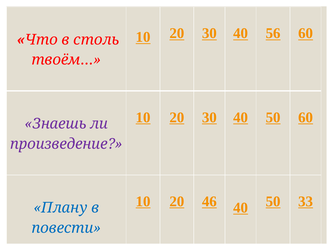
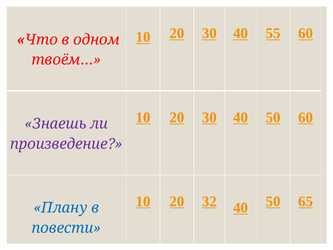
56: 56 -> 55 (273, 33)
столь: столь -> одном (97, 40)
46: 46 -> 32 (209, 201)
33: 33 -> 65 (306, 201)
